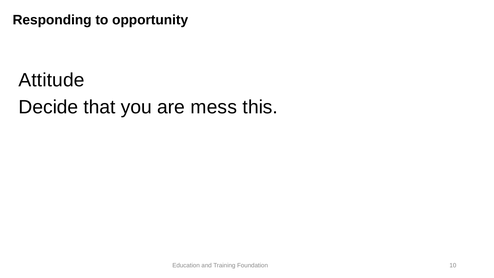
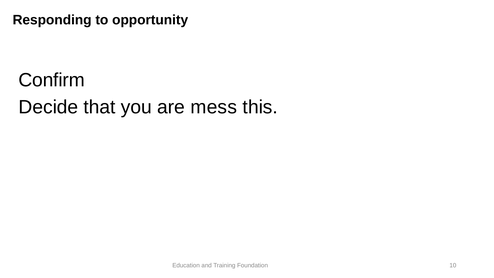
Attitude: Attitude -> Confirm (52, 80)
